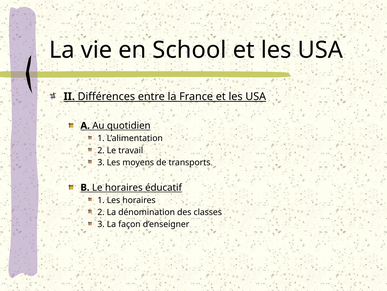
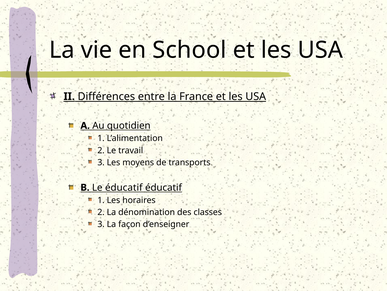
Le horaires: horaires -> éducatif (124, 187)
